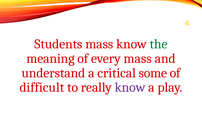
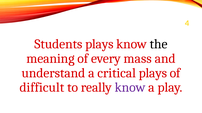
Students mass: mass -> plays (99, 44)
the colour: green -> black (159, 44)
critical some: some -> plays (153, 73)
